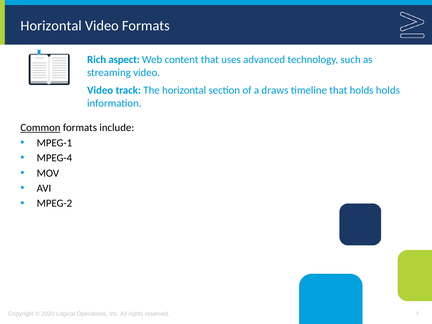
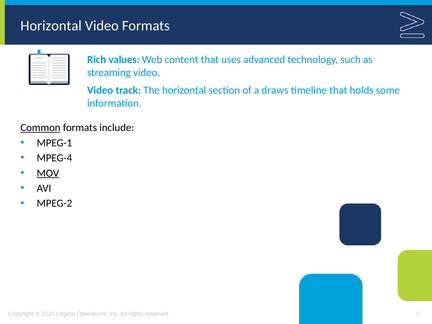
aspect: aspect -> values (124, 60)
holds holds: holds -> some (388, 90)
MOV underline: none -> present (48, 173)
